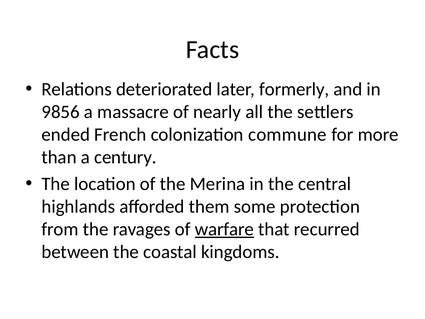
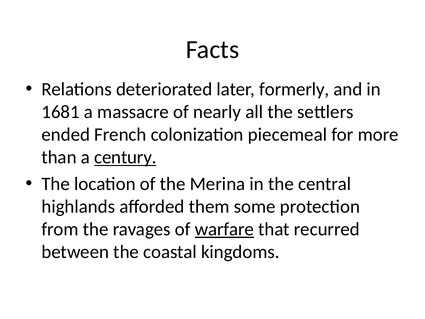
9856: 9856 -> 1681 (61, 112)
commune: commune -> piecemeal (288, 135)
century underline: none -> present (125, 157)
